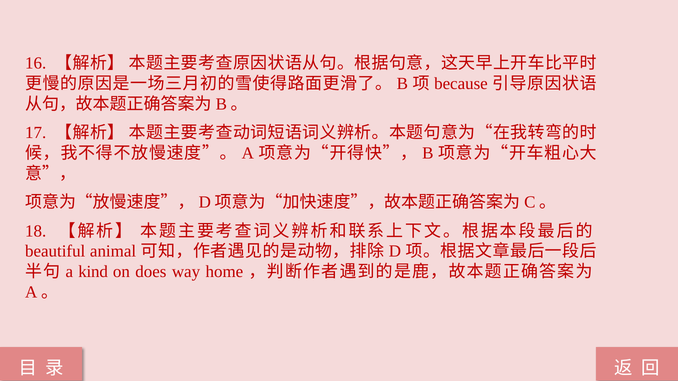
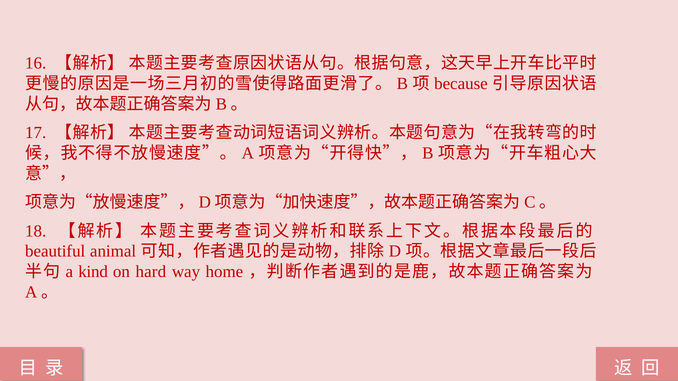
does: does -> hard (151, 272)
